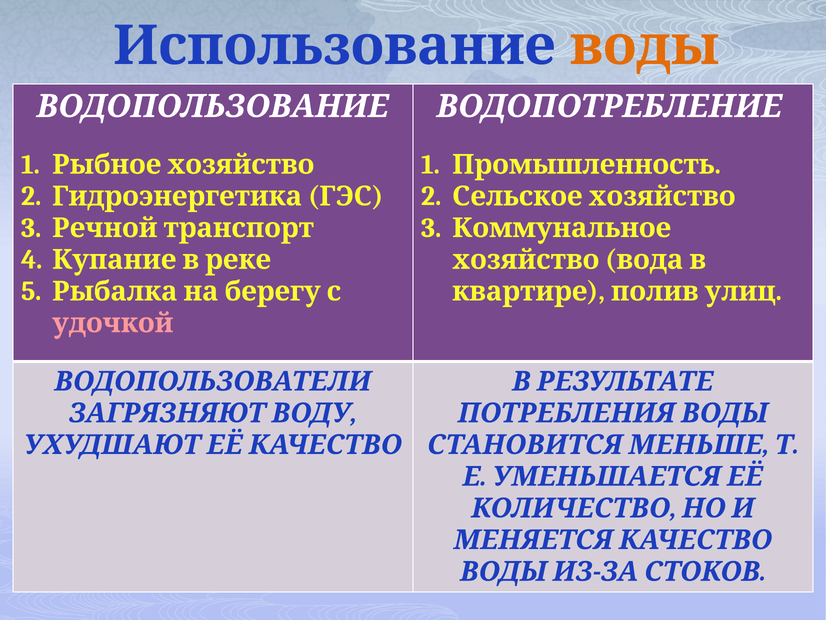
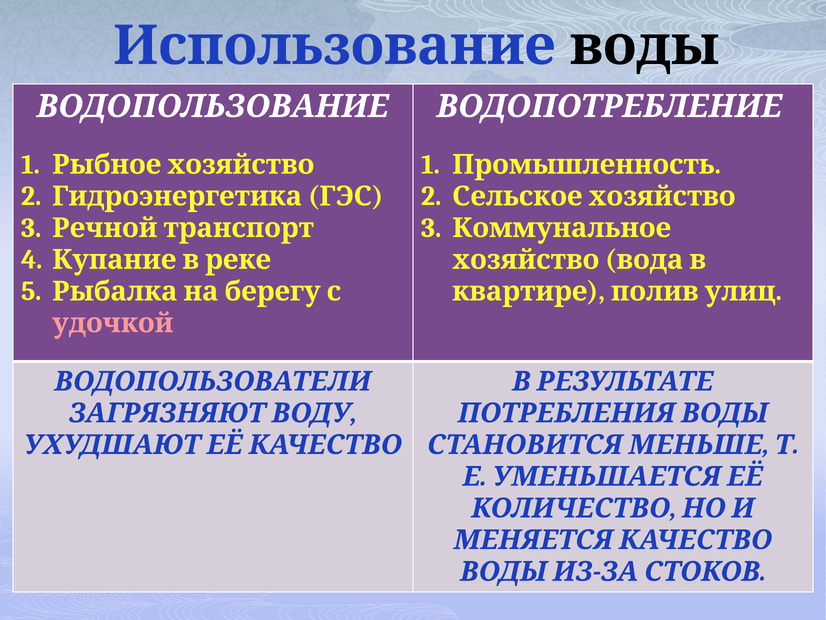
воды colour: orange -> black (644, 46)
